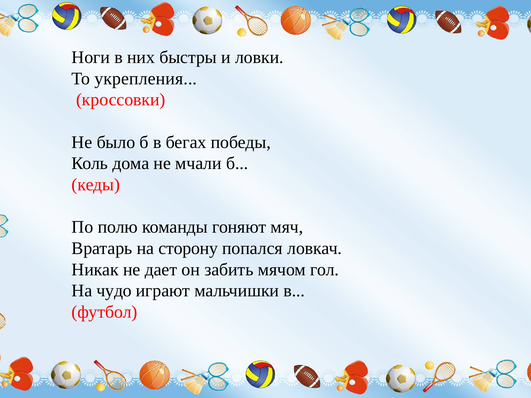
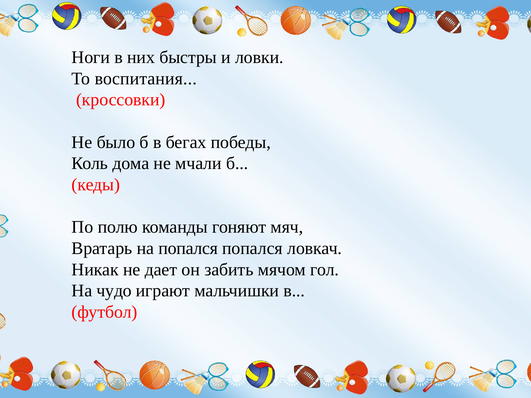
укрепления: укрепления -> воспитания (146, 79)
на сторону: сторону -> попался (188, 249)
